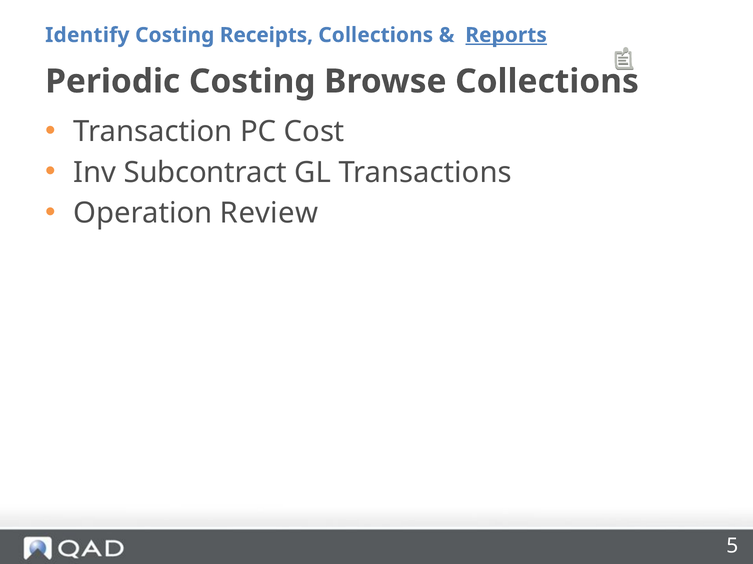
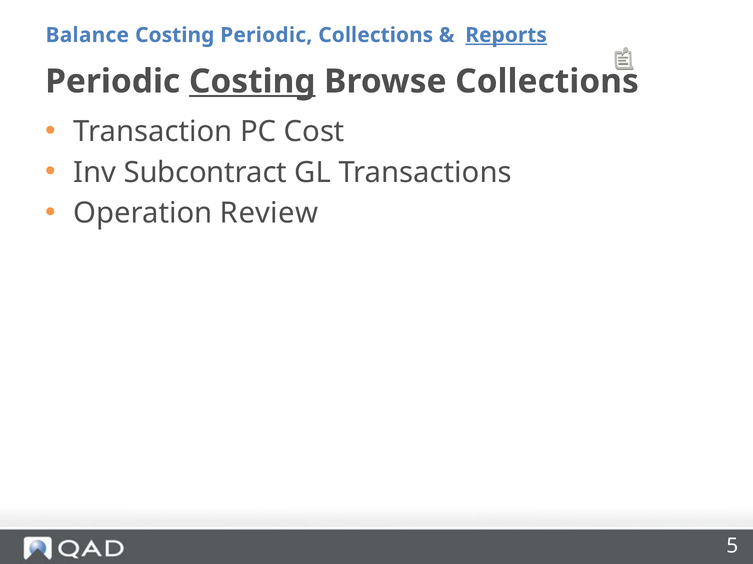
Identify: Identify -> Balance (87, 35)
Costing Receipts: Receipts -> Periodic (266, 35)
Costing underline: none -> present (252, 82)
